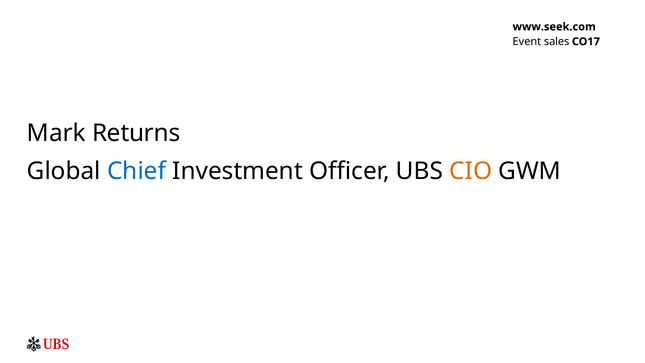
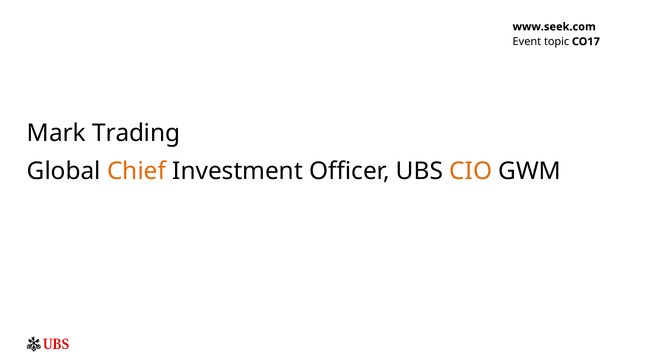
sales: sales -> topic (557, 42)
Returns: Returns -> Trading (136, 133)
Chief colour: blue -> orange (137, 171)
